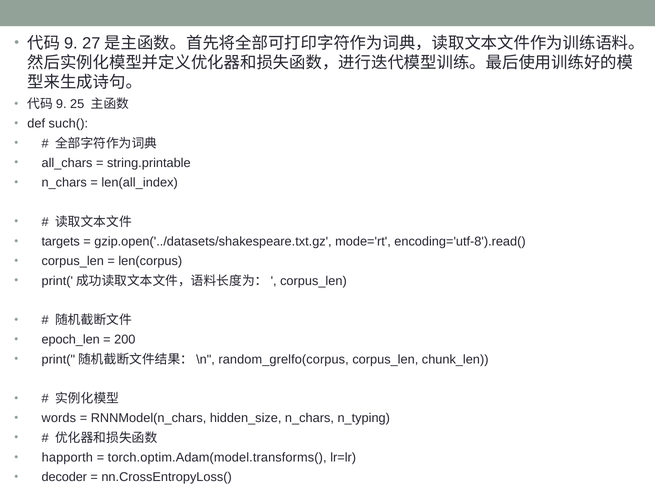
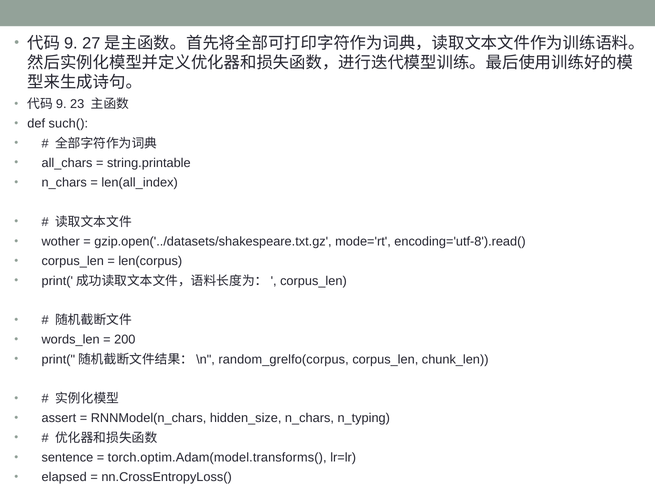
25: 25 -> 23 (77, 104)
targets: targets -> wother (61, 242)
epoch_len: epoch_len -> words_len (71, 340)
words: words -> assert (59, 419)
happorth: happorth -> sentence (67, 458)
decoder: decoder -> elapsed (64, 477)
